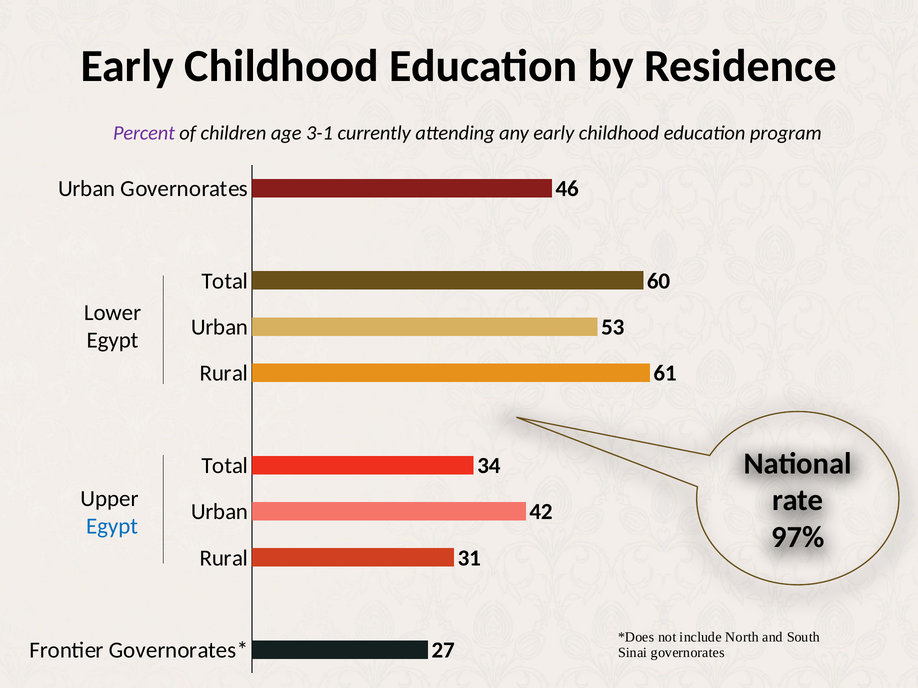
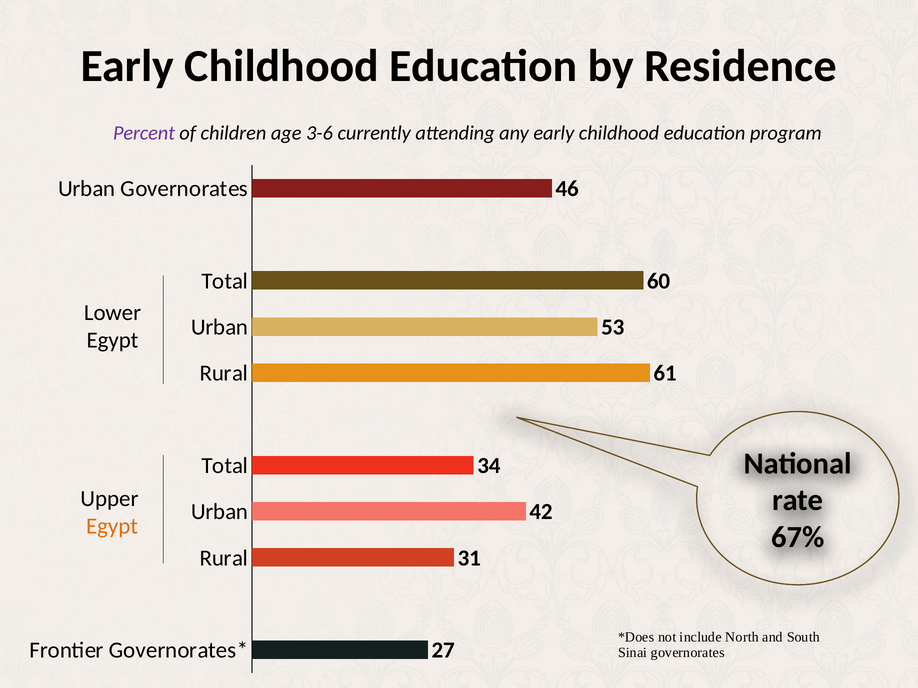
3-1: 3-1 -> 3-6 (319, 133)
Egypt colour: blue -> orange (112, 526)
97%: 97% -> 67% (798, 537)
